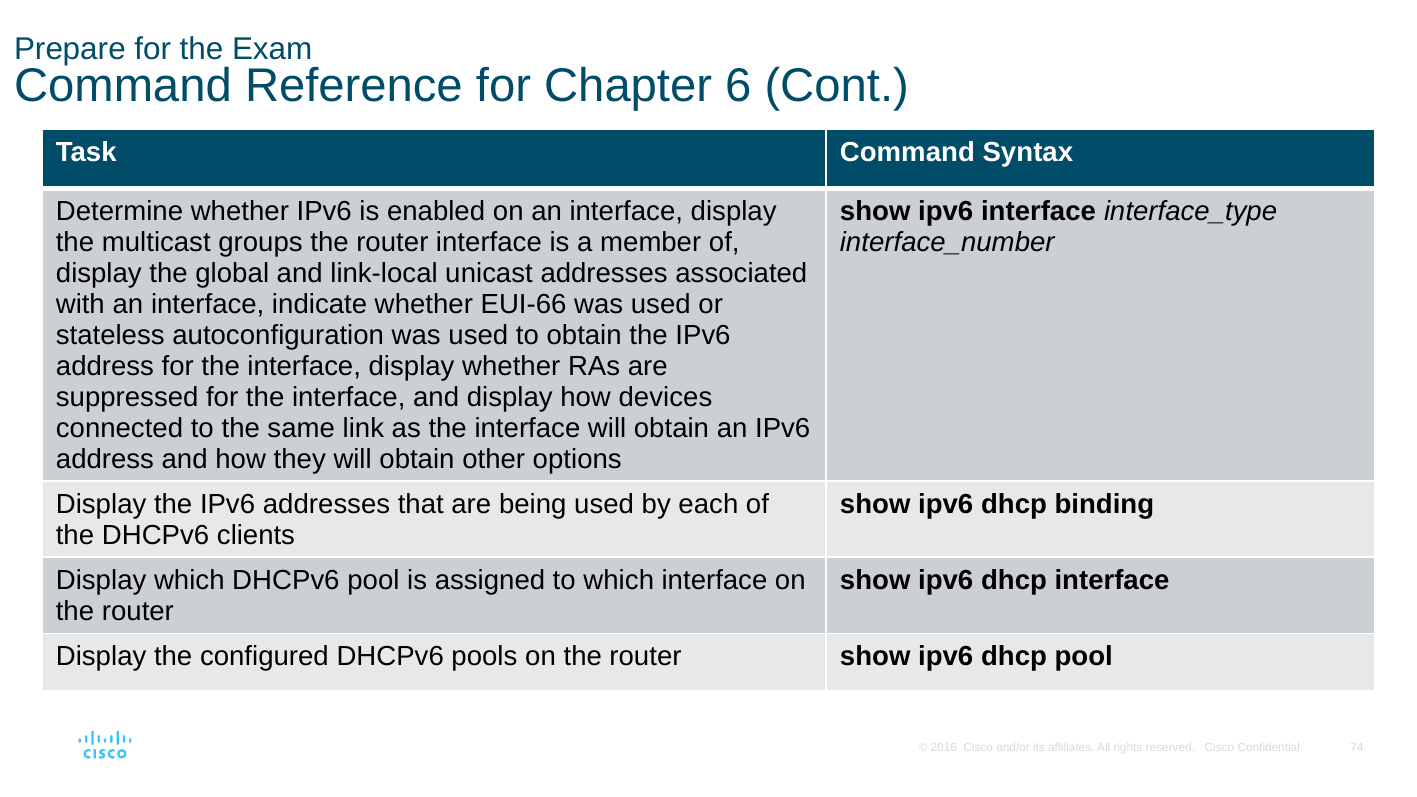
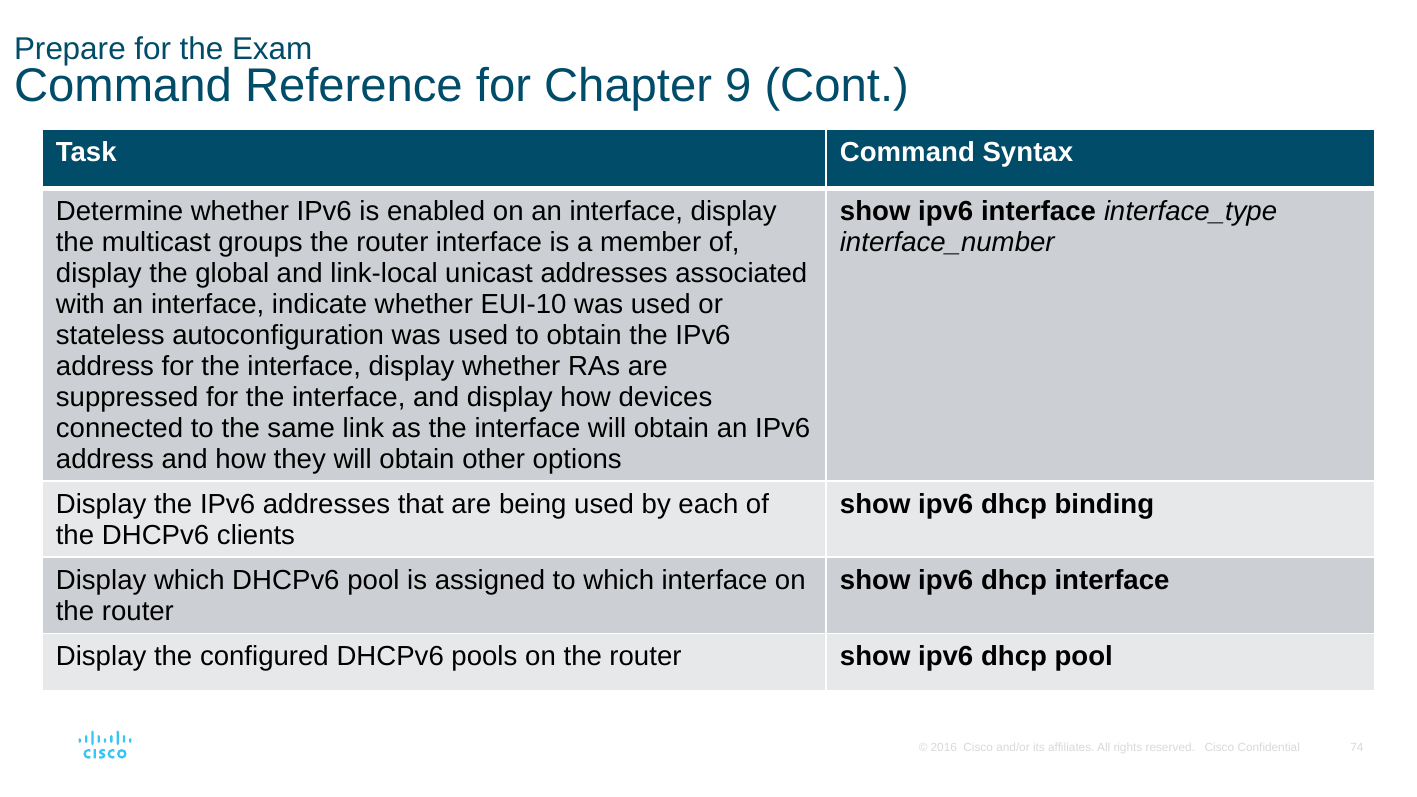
6: 6 -> 9 (738, 86)
EUI-66: EUI-66 -> EUI-10 (524, 304)
